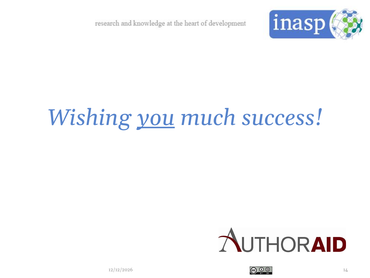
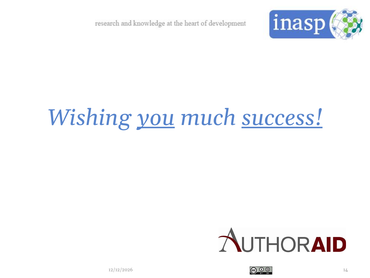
success underline: none -> present (282, 118)
